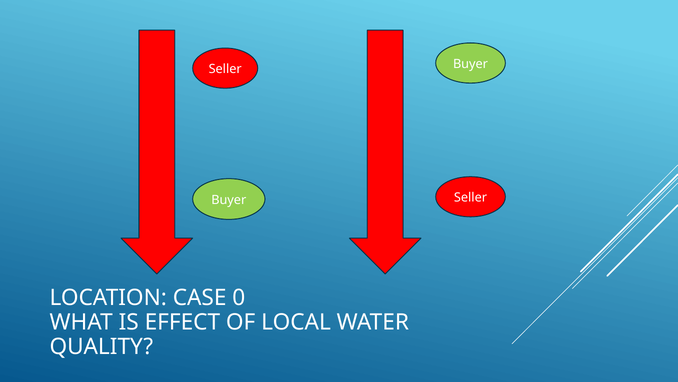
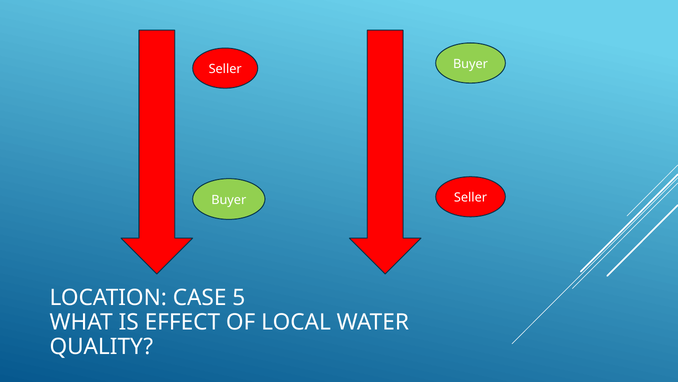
0: 0 -> 5 (239, 297)
